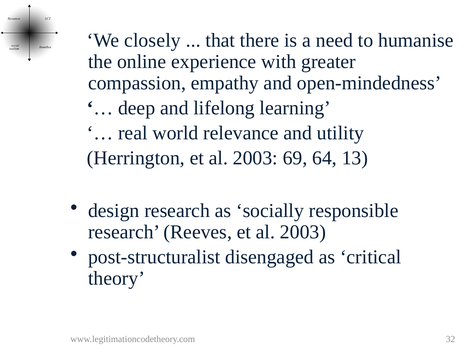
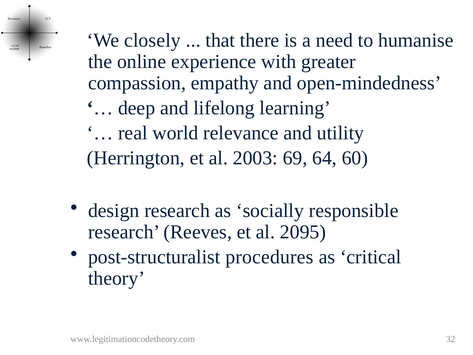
13: 13 -> 60 (355, 158)
Reeves et al 2003: 2003 -> 2095 (303, 232)
disengaged: disengaged -> procedures (269, 257)
